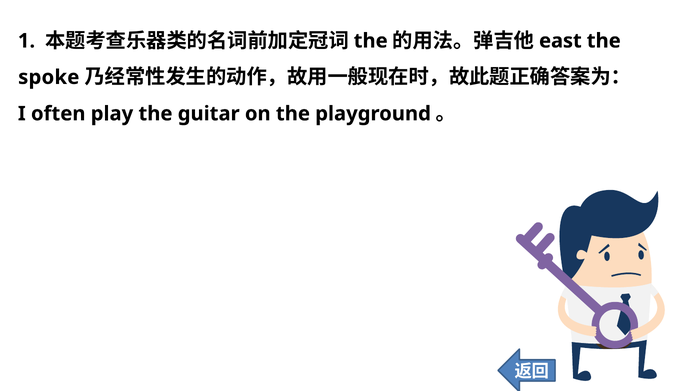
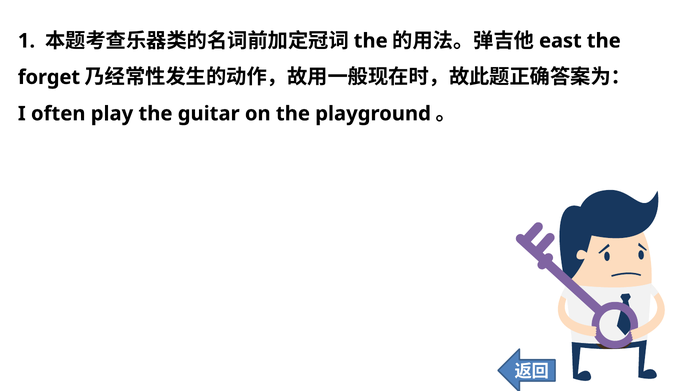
spoke: spoke -> forget (49, 77)
